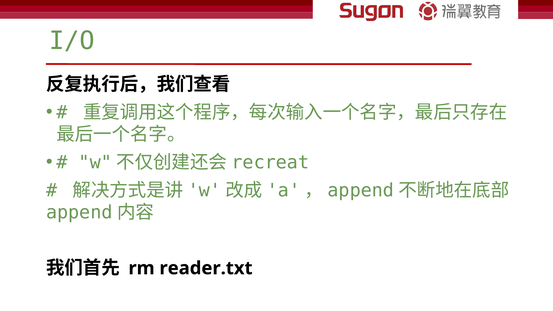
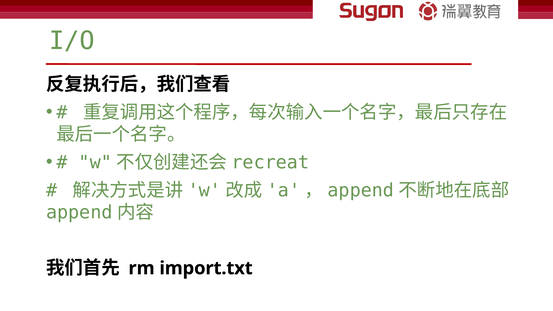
reader.txt: reader.txt -> import.txt (206, 268)
